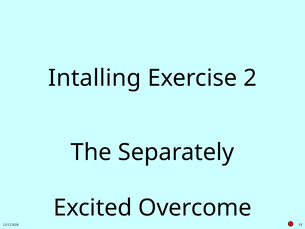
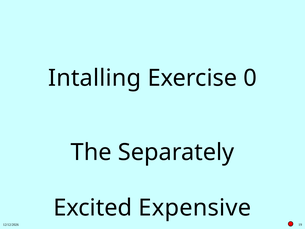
2: 2 -> 0 (250, 78)
Overcome: Overcome -> Expensive (195, 208)
